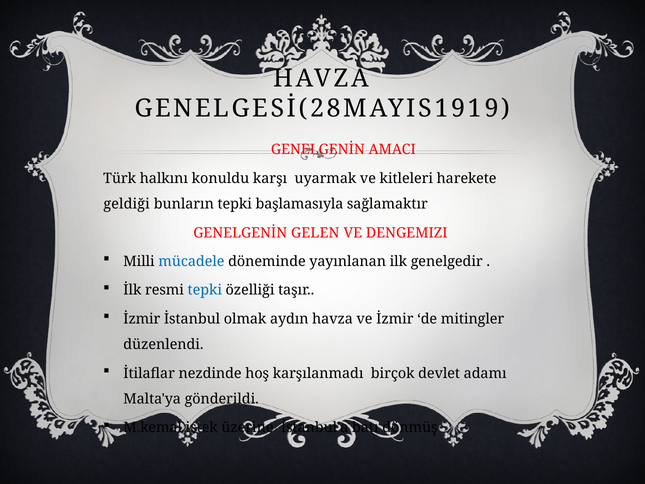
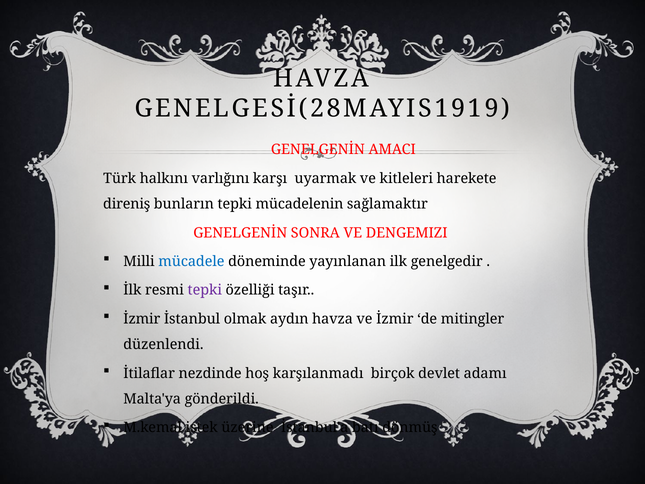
konuldu: konuldu -> varlığını (221, 178)
geldiği: geldiği -> direniş (127, 204)
başlamasıyla: başlamasıyla -> mücadelenin (300, 204)
GELEN: GELEN -> SONRA (315, 233)
tepki colour: blue -> purple (205, 290)
